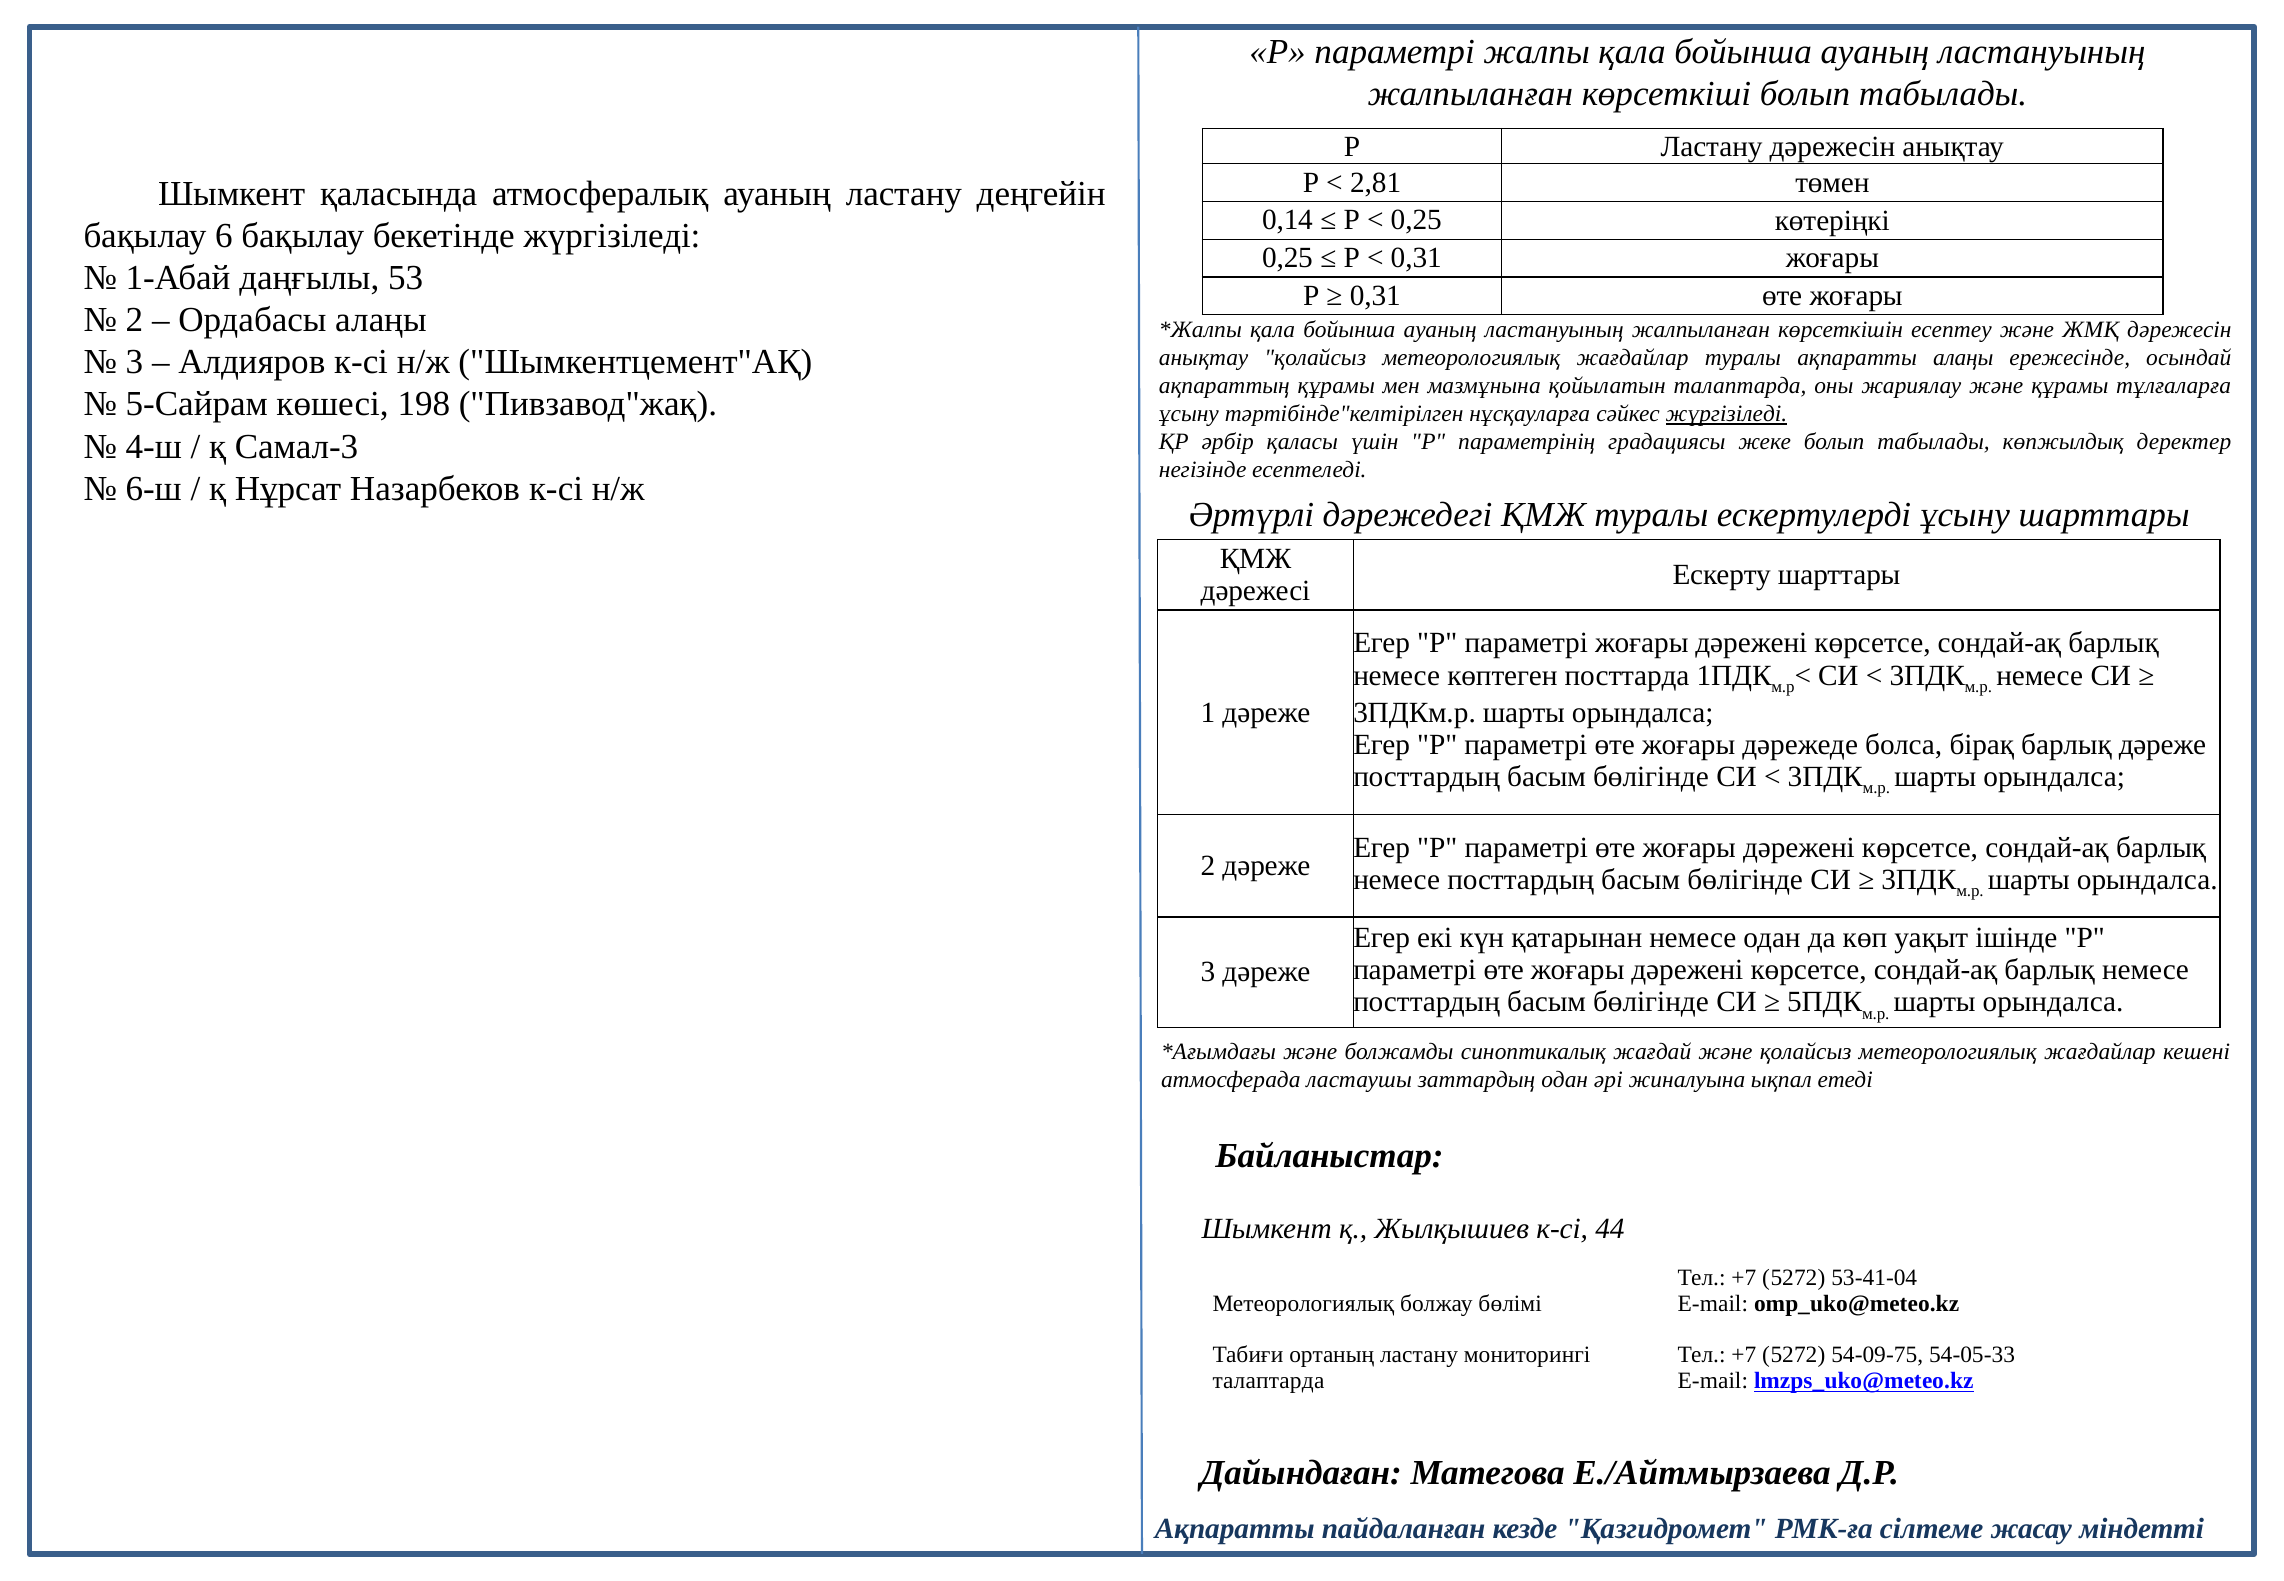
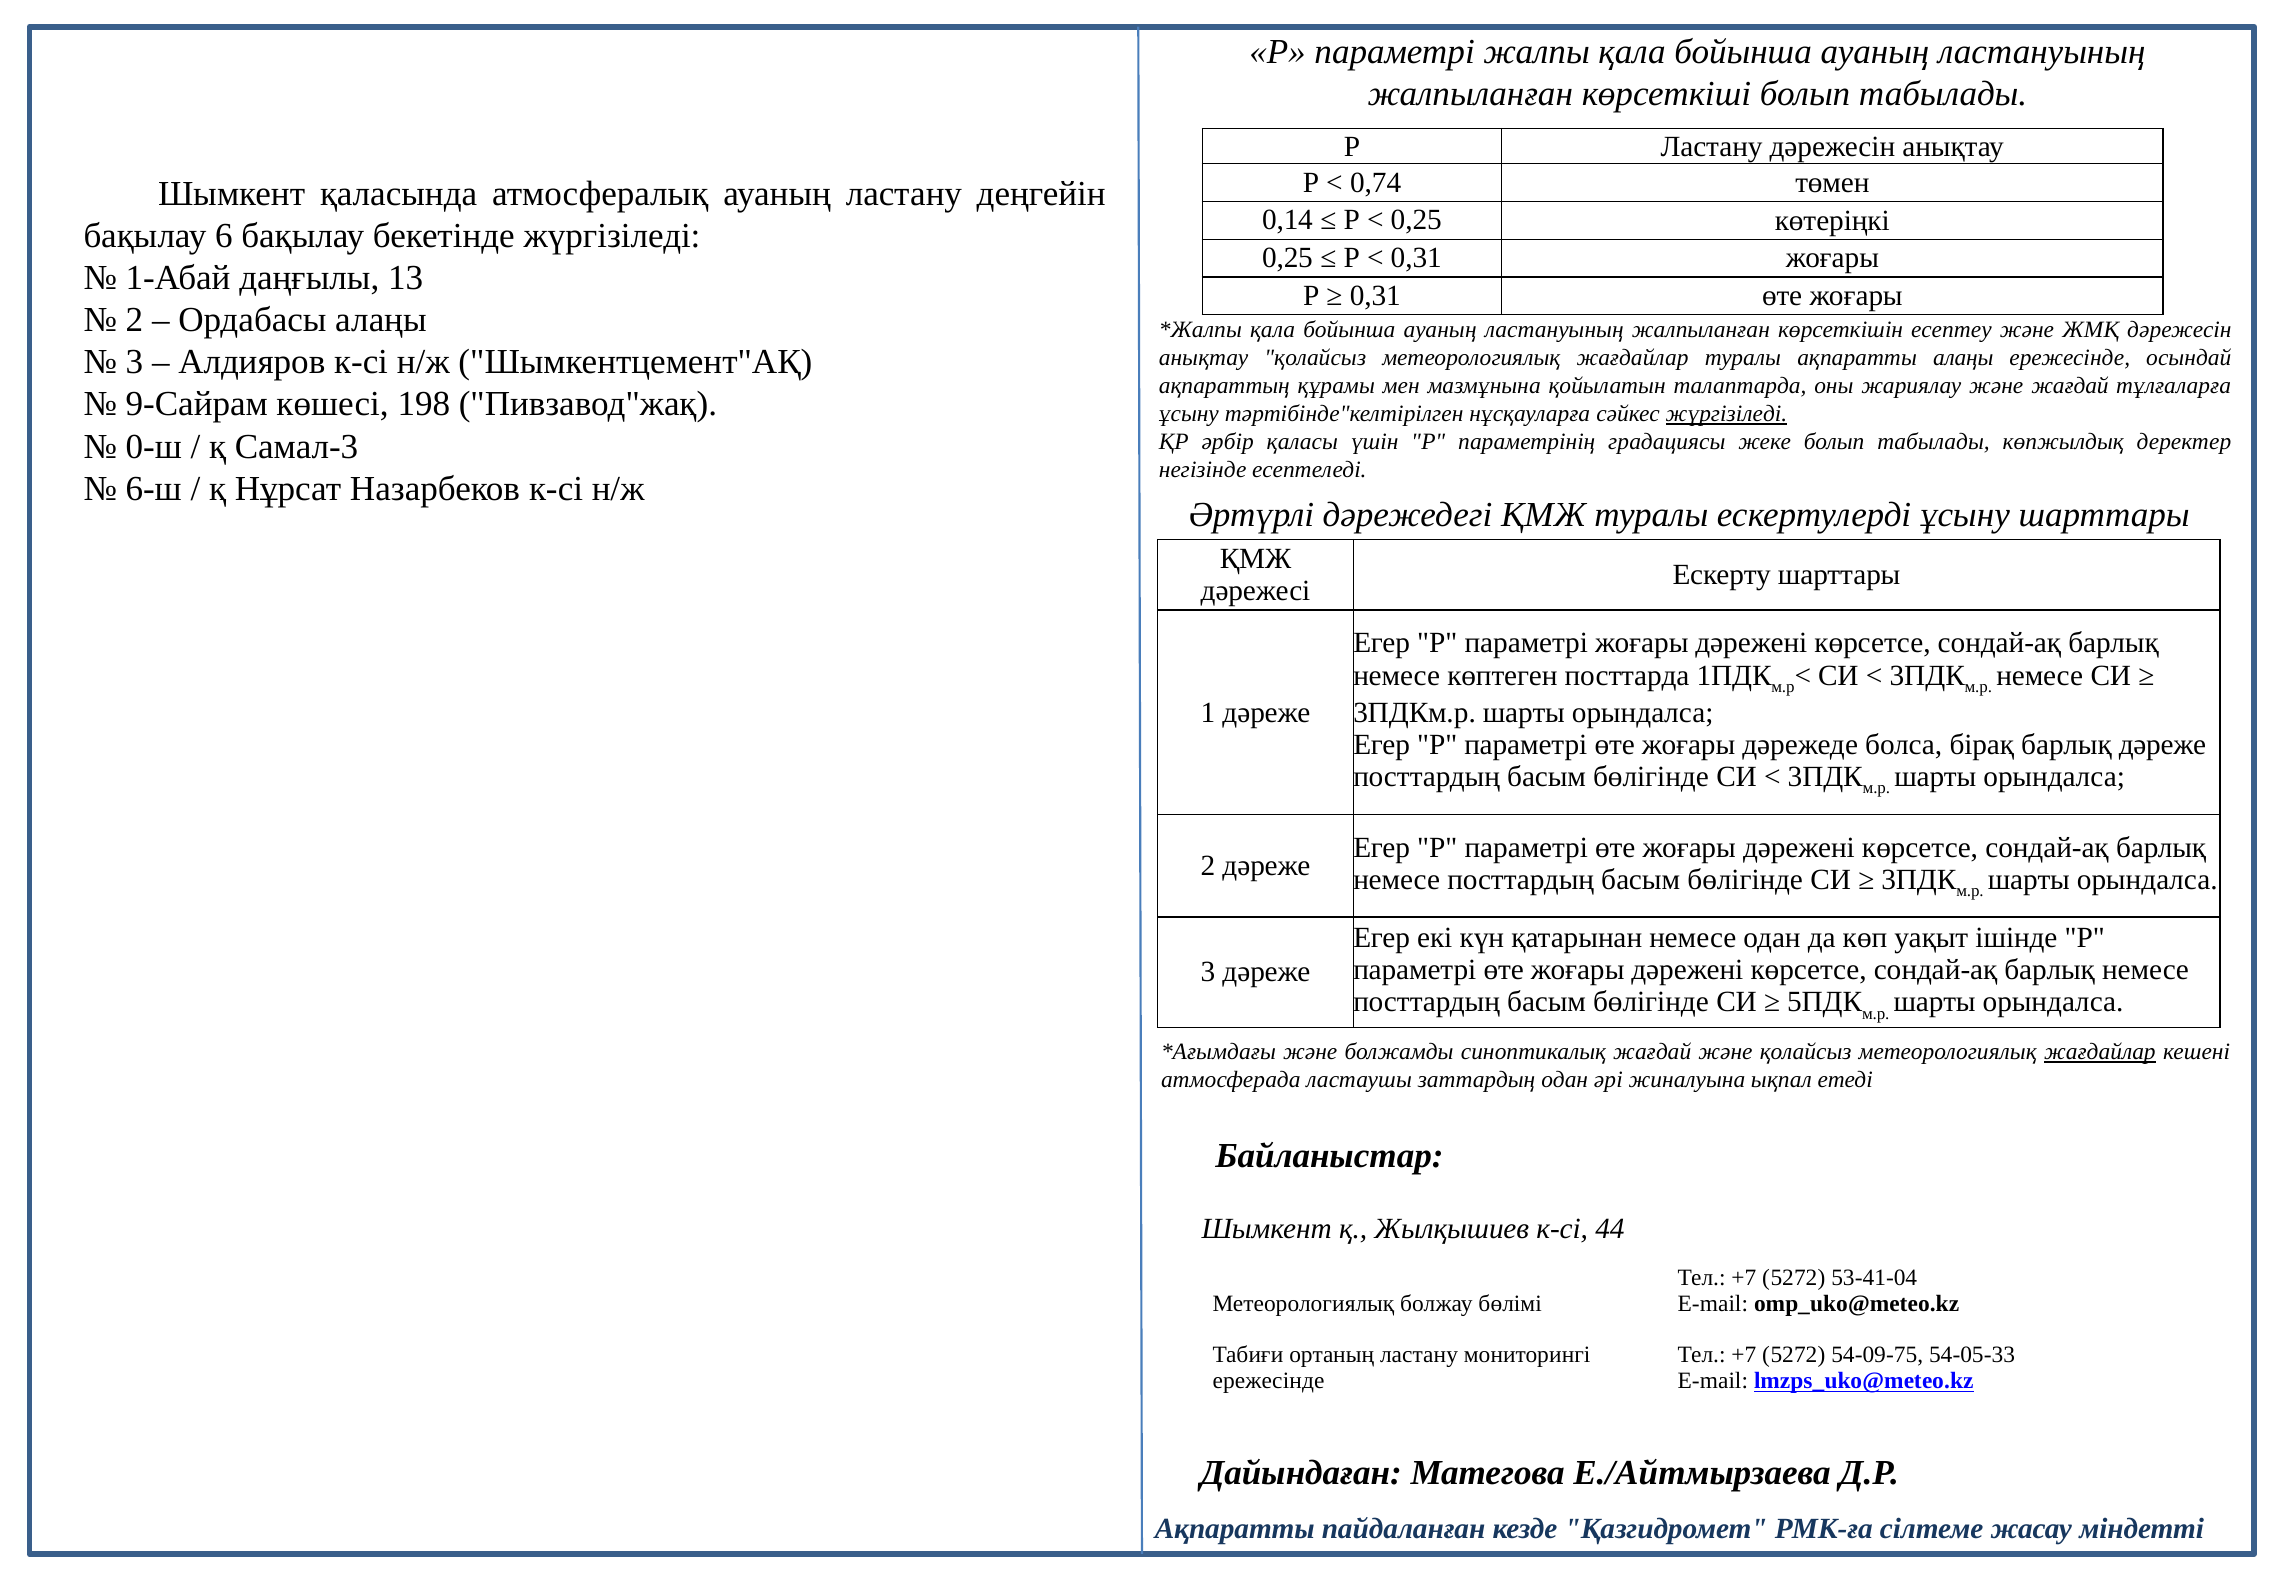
2,81: 2,81 -> 0,74 (1376, 182)
53: 53 -> 13 (406, 278)
және құрамы: құрамы -> жағдай (2070, 386)
5-Сайрам: 5-Сайрам -> 9-Сайрам (197, 404)
4-ш: 4-ш -> 0-ш (154, 447)
жағдайлар underline: none -> present (2100, 1052)
талаптарда: талаптарда -> ережесінде (1269, 1381)
